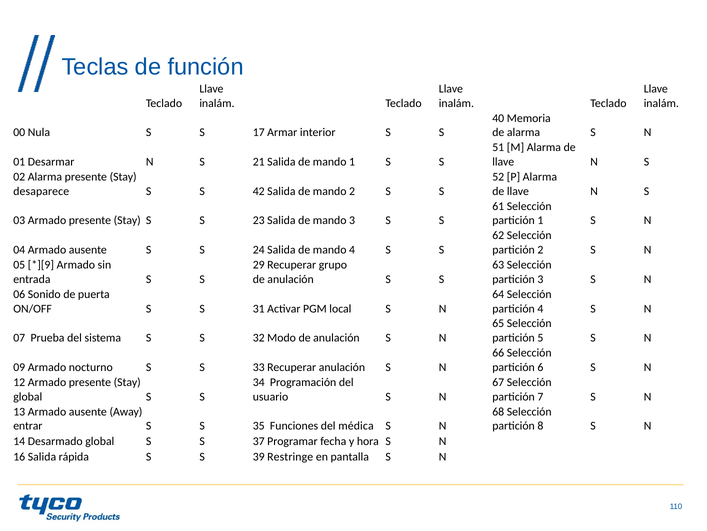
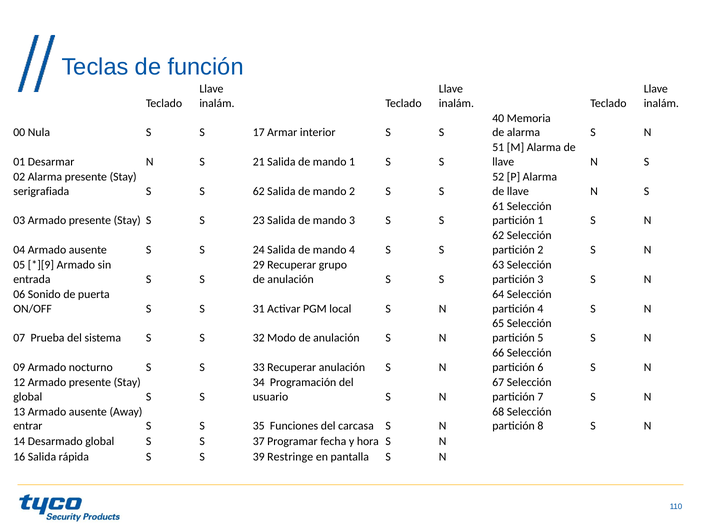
desaparece: desaparece -> serigrafiada (41, 191)
42: 42 -> 62 (259, 191)
médica: médica -> carcasa (356, 425)
